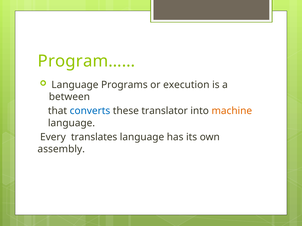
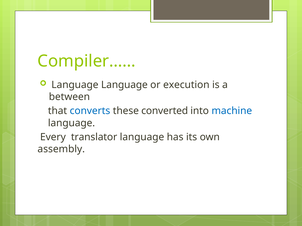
Program……: Program…… -> Compiler…… (87, 61)
Language Programs: Programs -> Language (124, 85)
translator: translator -> converted (165, 111)
machine colour: orange -> blue (232, 111)
translates: translates -> translator (94, 137)
